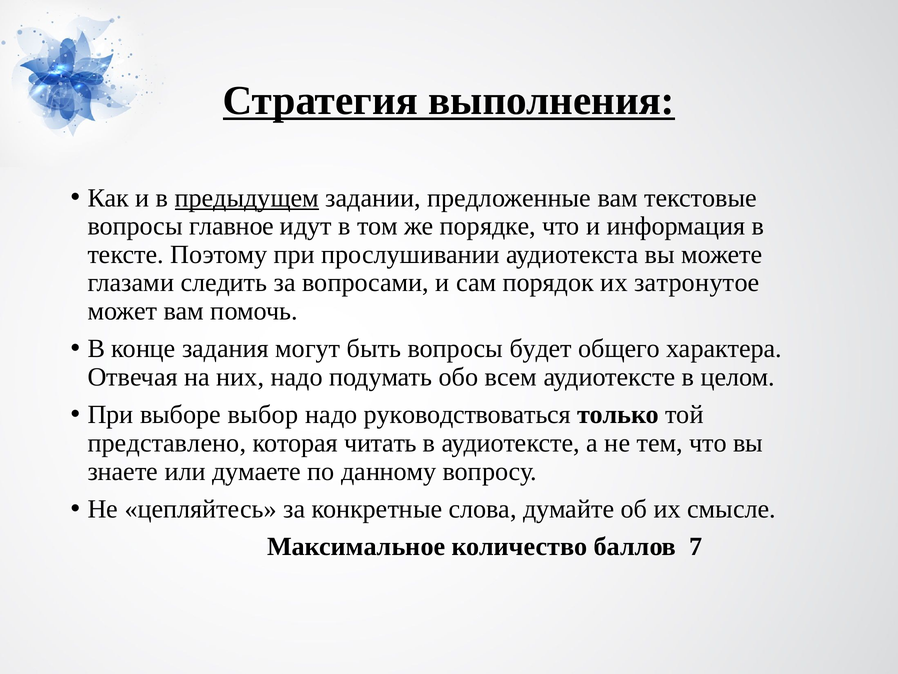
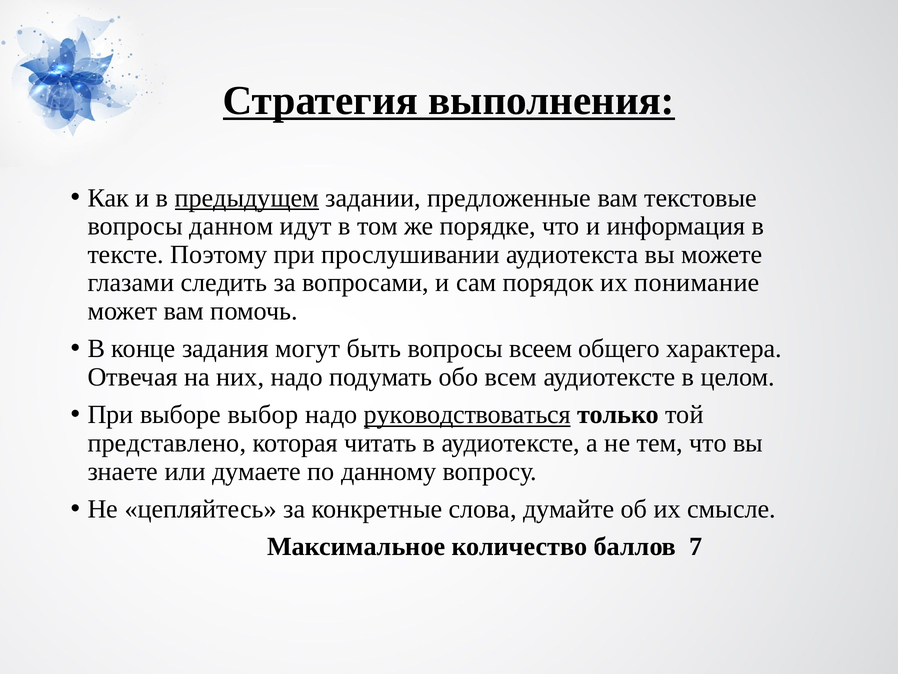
главное: главное -> данном (231, 226)
затронутое: затронутое -> понимание (697, 283)
будет: будет -> всеем (541, 349)
руководствоваться underline: none -> present (467, 414)
